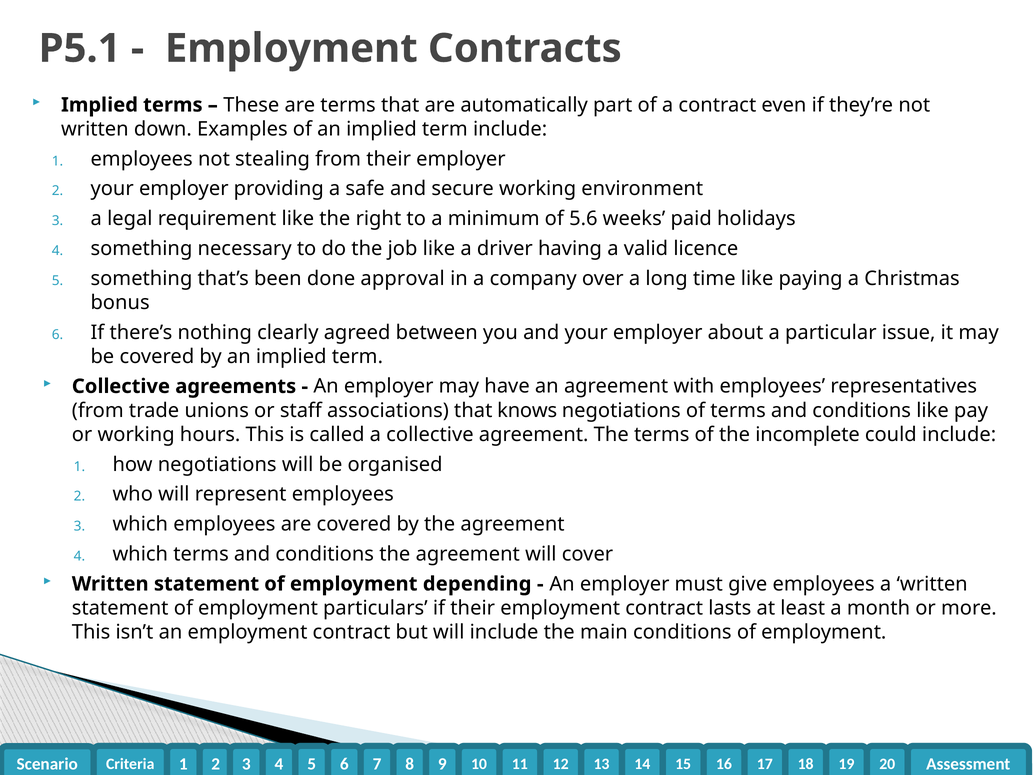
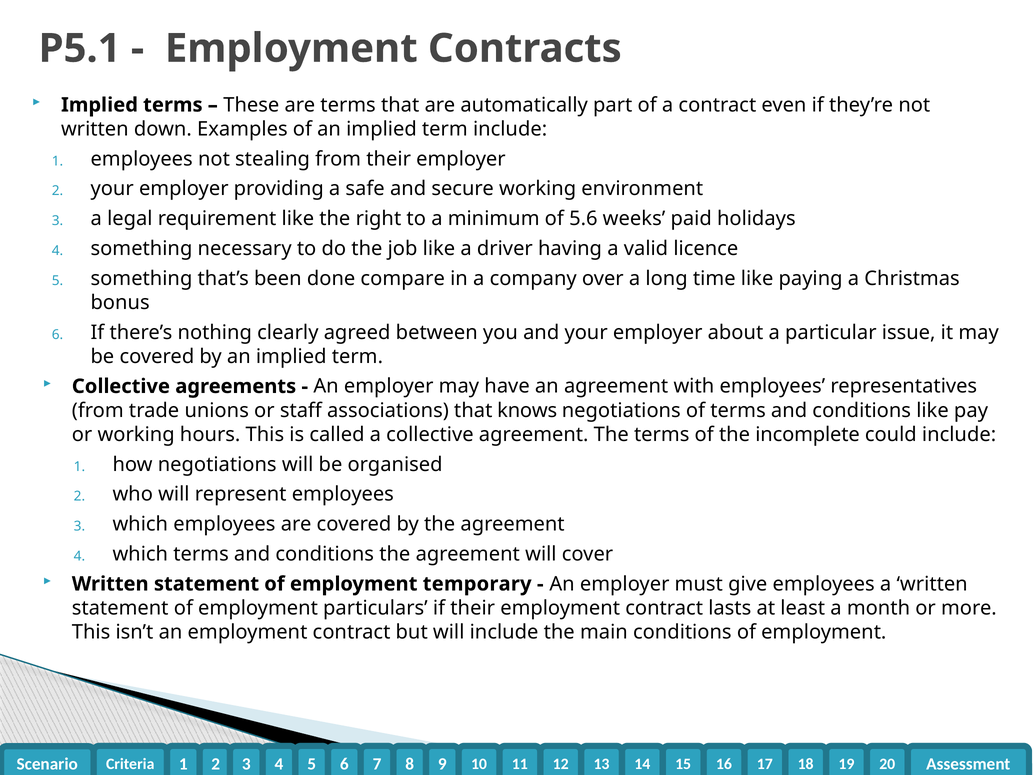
approval: approval -> compare (403, 279)
depending: depending -> temporary (477, 584)
